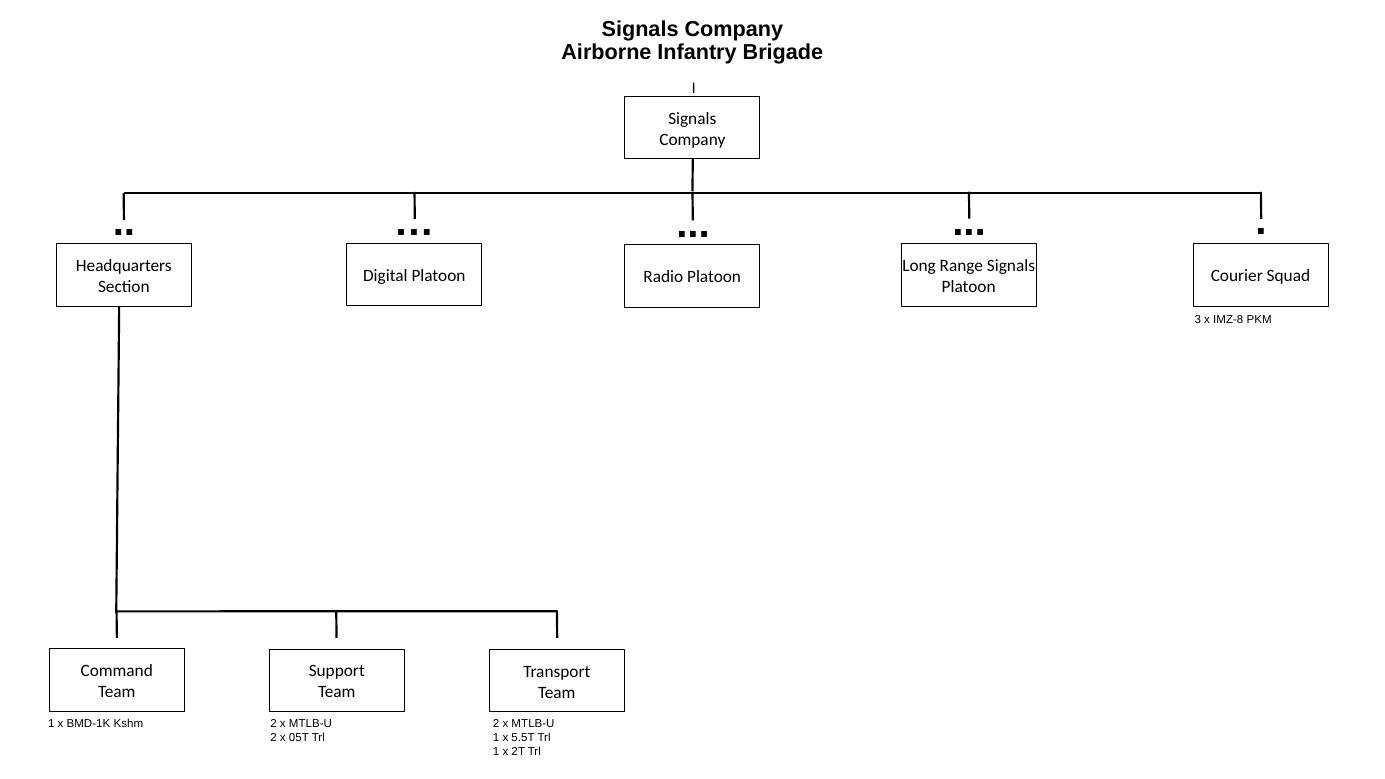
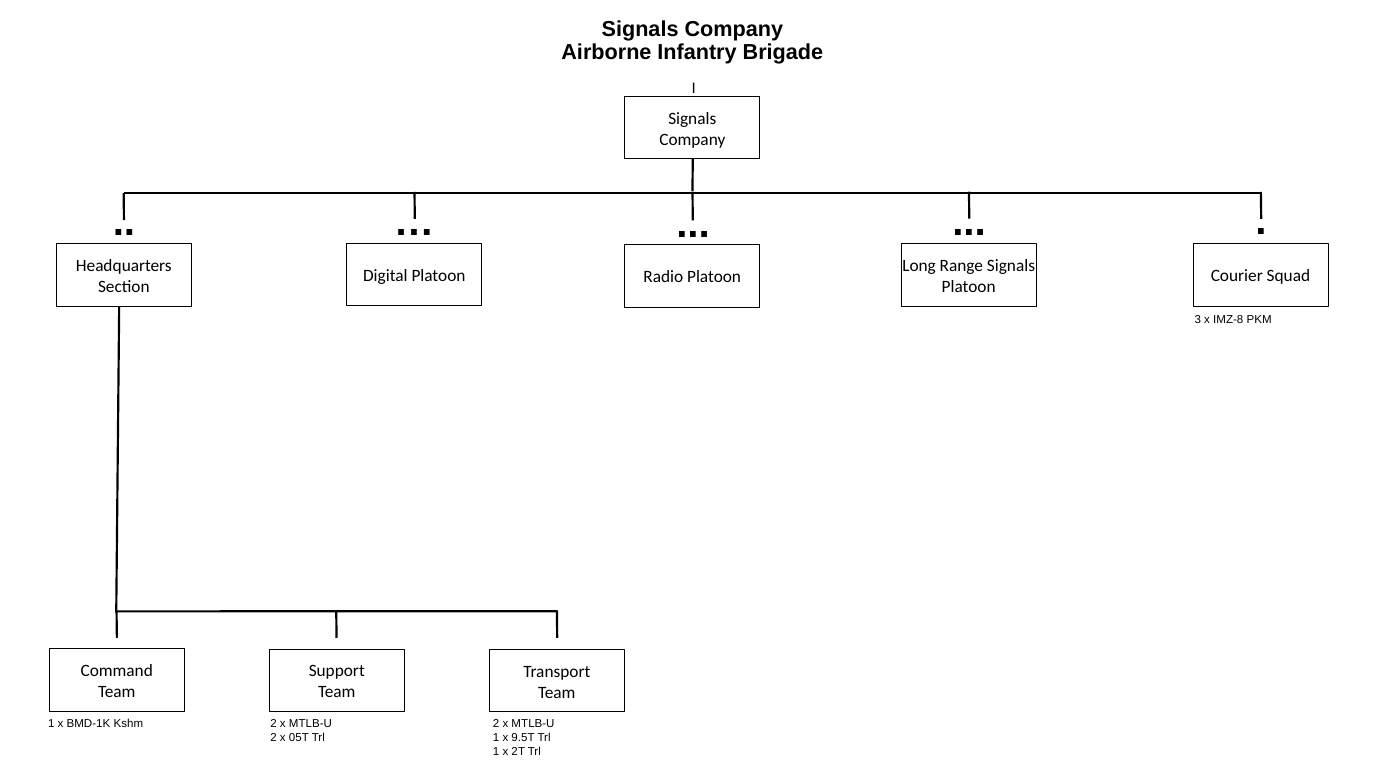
5.5T: 5.5T -> 9.5T (523, 738)
